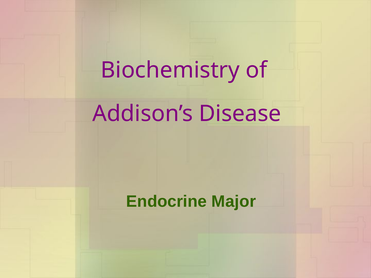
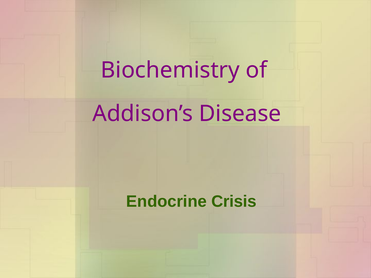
Major: Major -> Crisis (234, 202)
